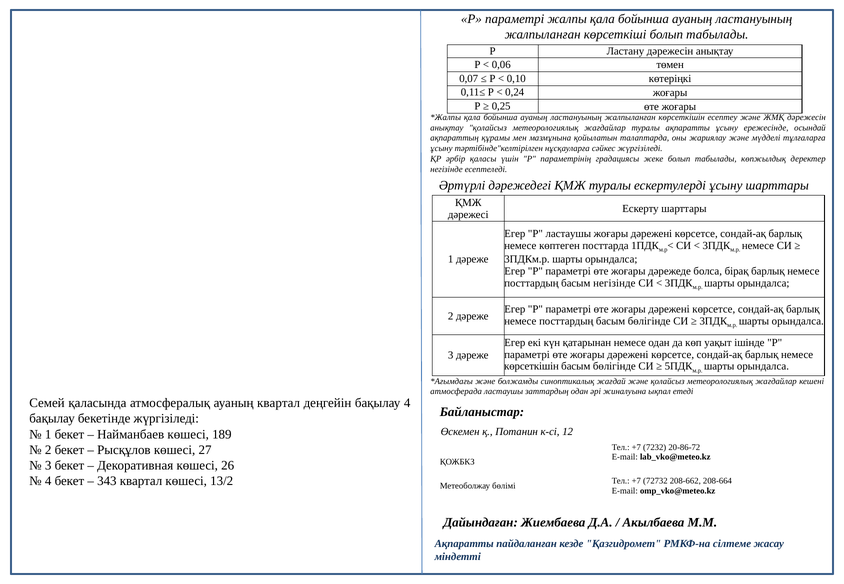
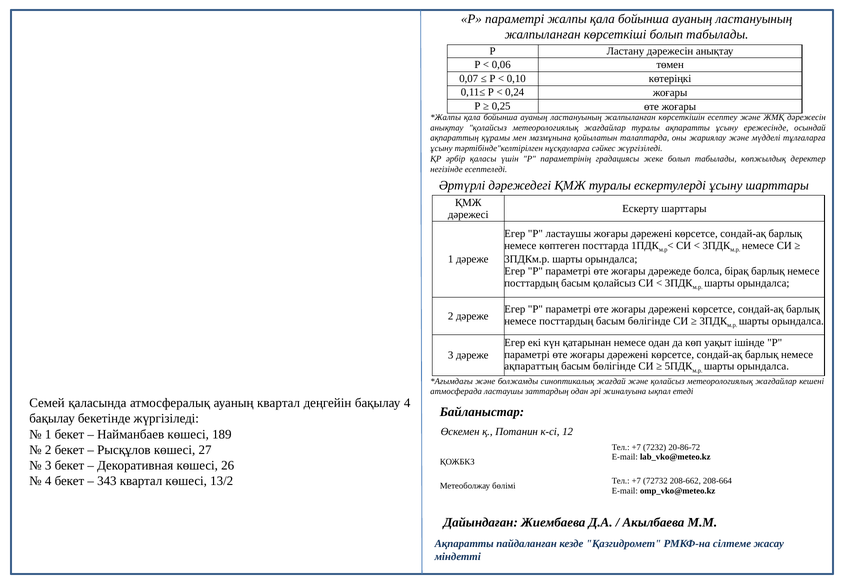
басым негізінде: негізінде -> қолайсыз (614, 283)
көрсеткішін: көрсеткішін -> ақпараттың (531, 367)
